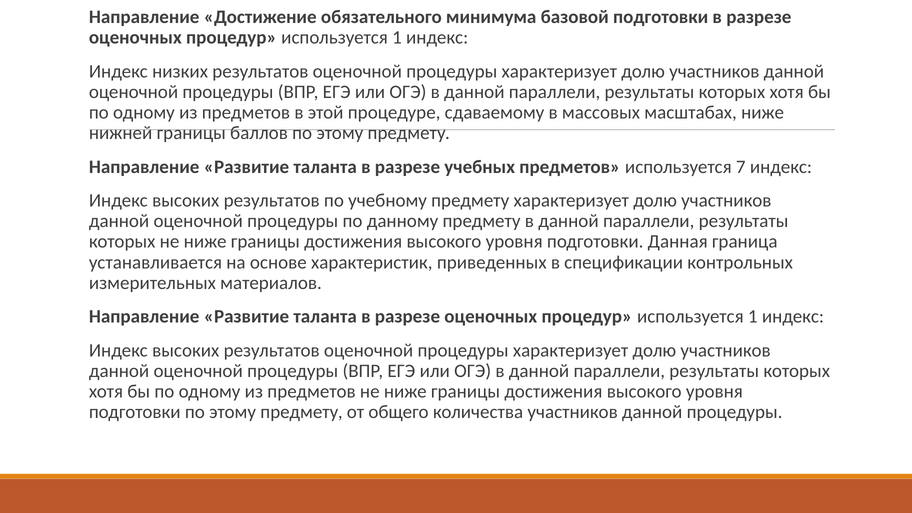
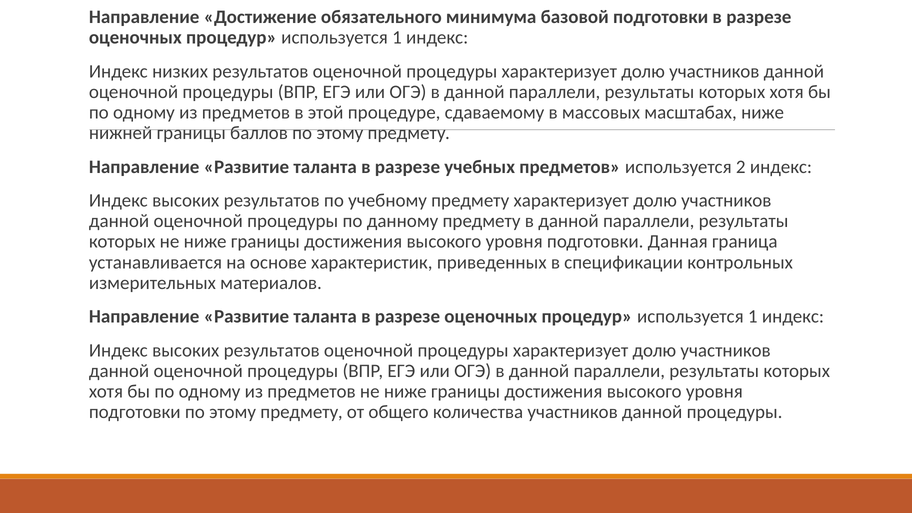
7: 7 -> 2 (741, 167)
